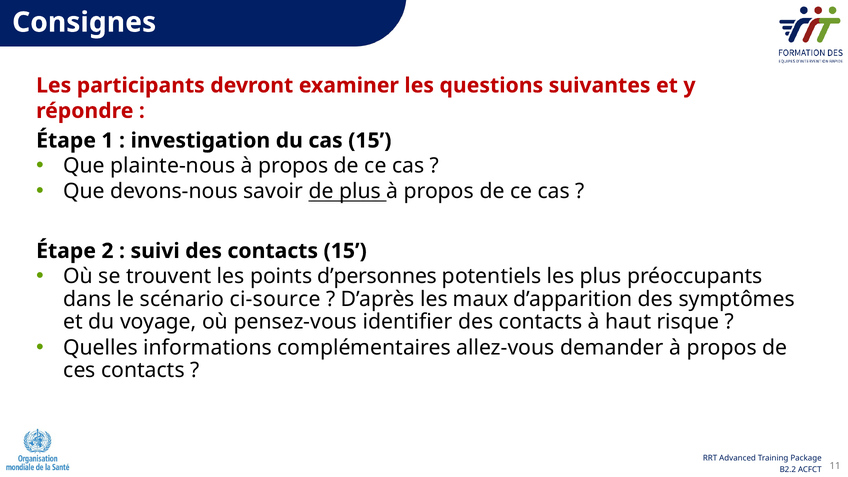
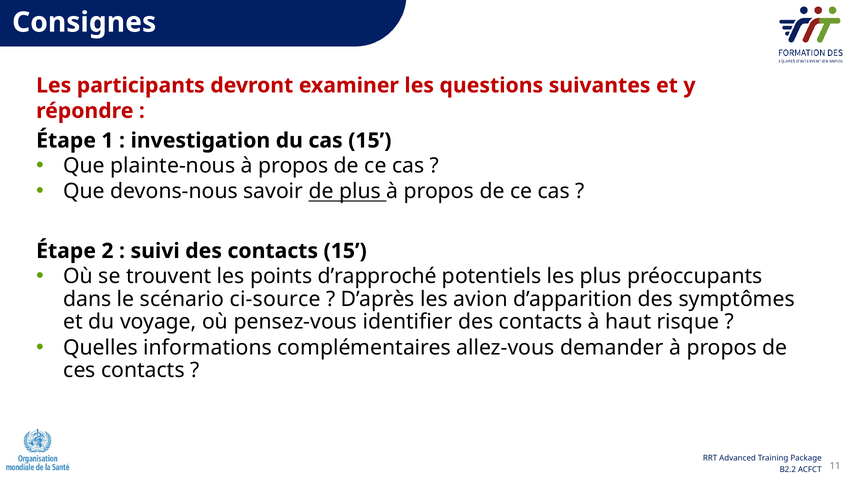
d’personnes: d’personnes -> d’rapproché (377, 276)
maux: maux -> avion (481, 299)
